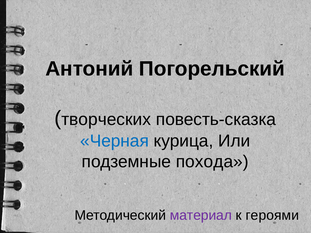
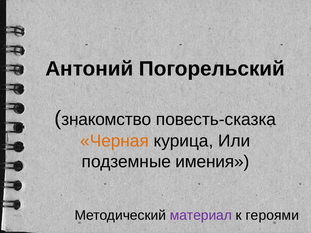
творческих: творческих -> знакомство (106, 120)
Черная colour: blue -> orange (115, 141)
похода: похода -> имения (212, 162)
